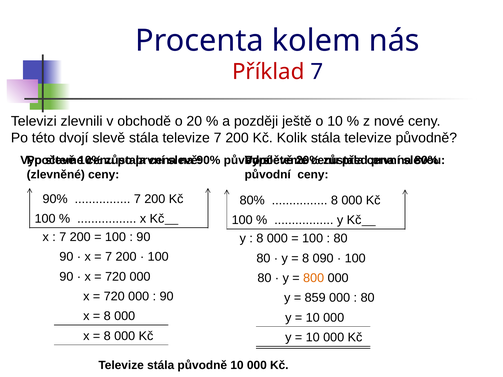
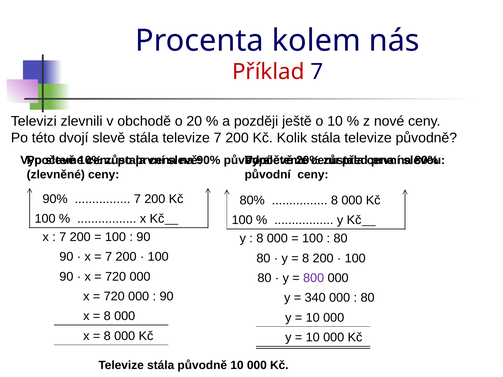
8 090: 090 -> 200 (323, 258)
800 colour: orange -> purple (314, 278)
859: 859 -> 340 (315, 298)
